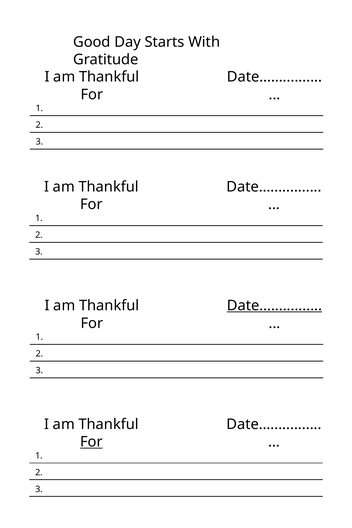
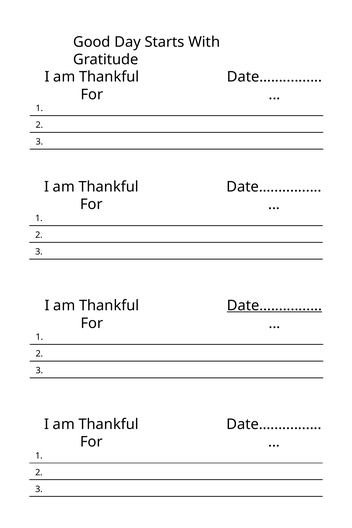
For underline: present -> none (91, 442)
